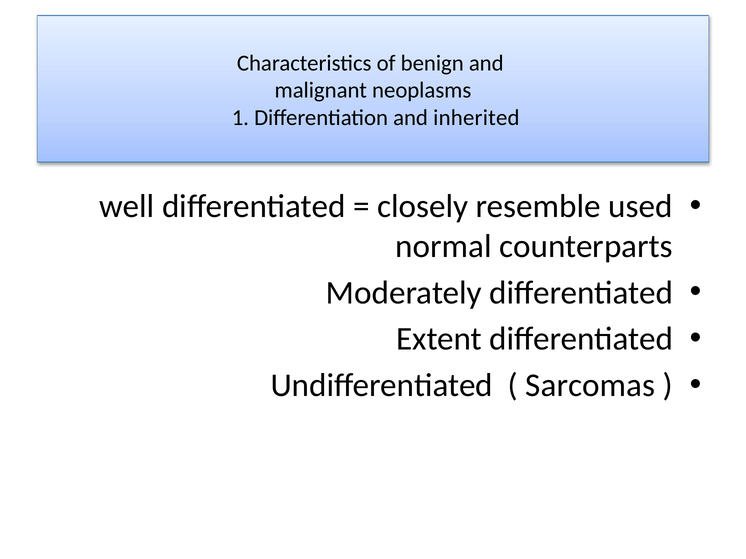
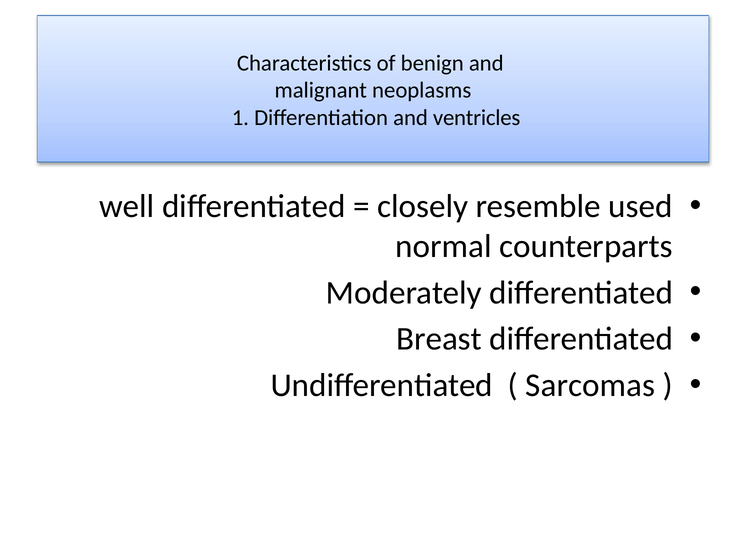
inherited: inherited -> ventricles (477, 118)
Extent: Extent -> Breast (439, 339)
